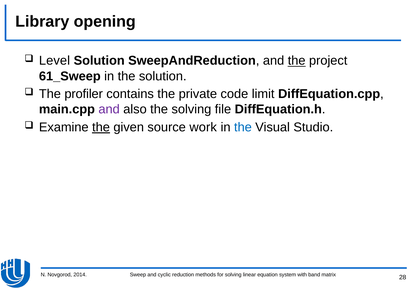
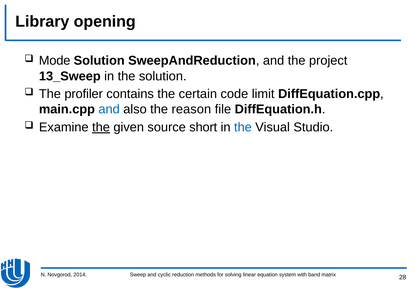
Level: Level -> Mode (55, 61)
the underline: present -> none (297, 61)
61_Sweep: 61_Sweep -> 13_Sweep (70, 76)
private: private -> certain (198, 94)
and colour: purple -> blue (109, 109)
the solving: solving -> reason (191, 109)
work: work -> short (203, 127)
